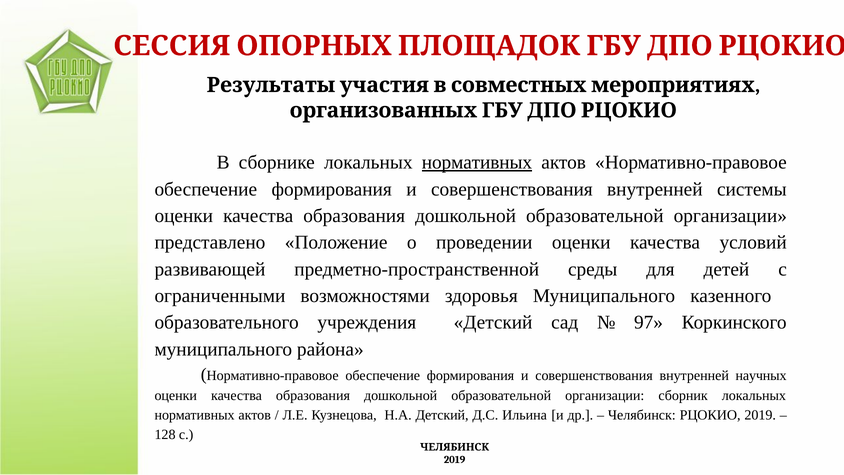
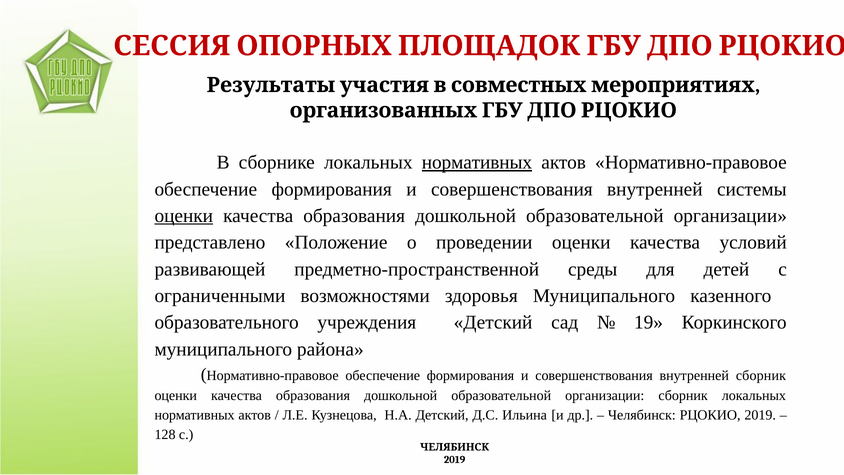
оценки underline: none -> present (184, 216)
97: 97 -> 19 (649, 322)
внутренней научных: научных -> сборник (761, 375)
